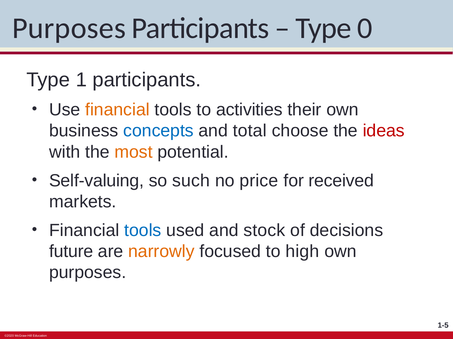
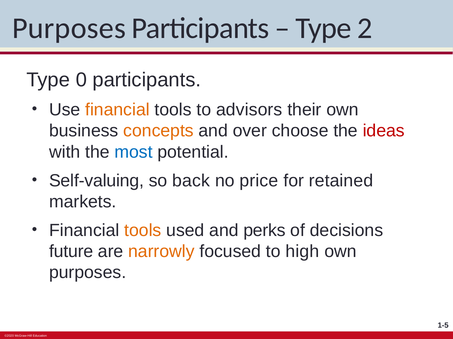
0: 0 -> 2 (365, 28)
1: 1 -> 0 (81, 80)
activities: activities -> advisors (249, 110)
concepts colour: blue -> orange (159, 131)
total: total -> over (250, 131)
most colour: orange -> blue (134, 152)
such: such -> back (191, 181)
received: received -> retained (341, 181)
tools colour: blue -> orange (143, 231)
stock: stock -> perks (265, 231)
